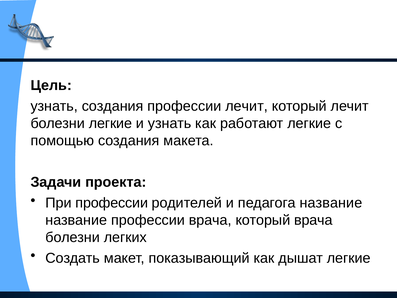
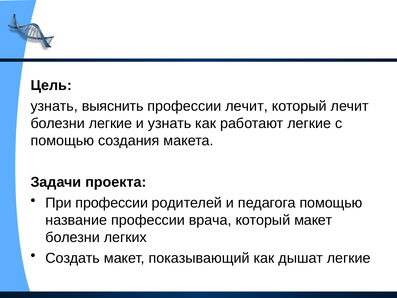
узнать создания: создания -> выяснить (113, 106)
педагога название: название -> помощью (331, 203)
который врача: врача -> макет (313, 220)
